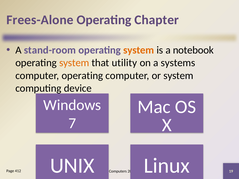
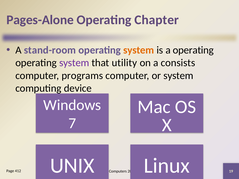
Frees-Alone: Frees-Alone -> Pages-Alone (40, 20)
a notebook: notebook -> operating (193, 50)
system colour: orange -> purple (74, 63)
systems: systems -> consists (178, 63)
computer operating: operating -> programs (82, 76)
